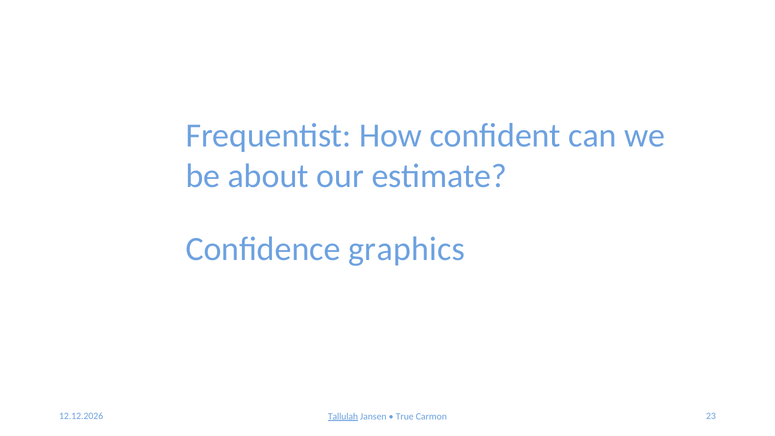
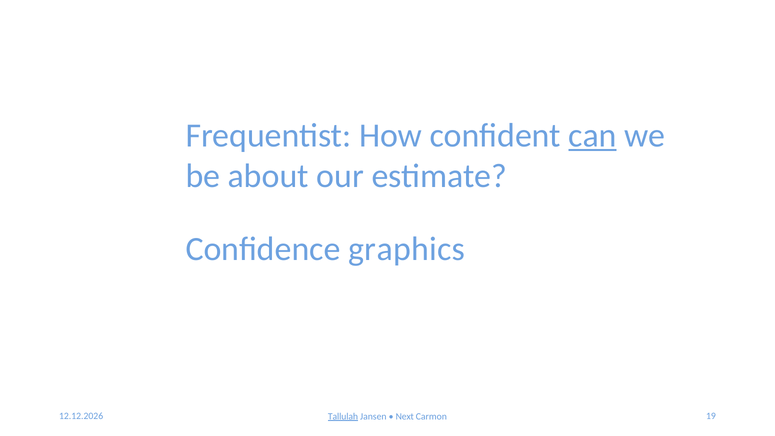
can underline: none -> present (593, 135)
True: True -> Next (405, 416)
23: 23 -> 19 (711, 416)
